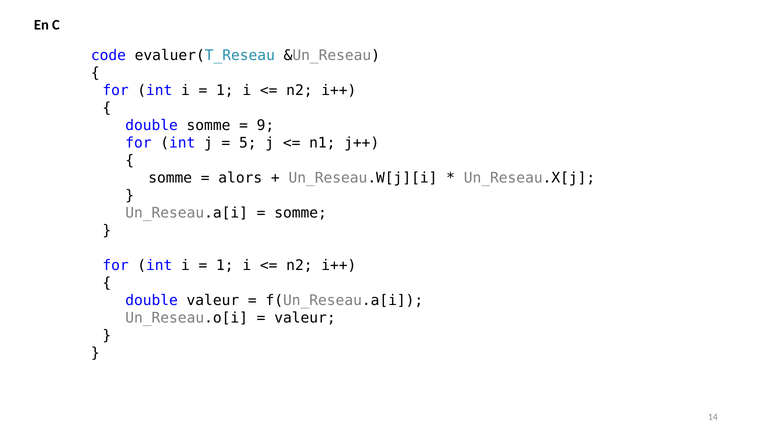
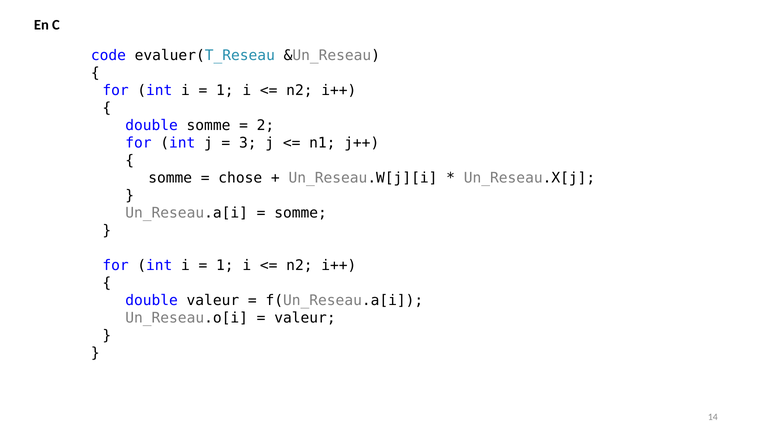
9: 9 -> 2 (265, 126)
5: 5 -> 3 (248, 143)
alors: alors -> chose (240, 178)
